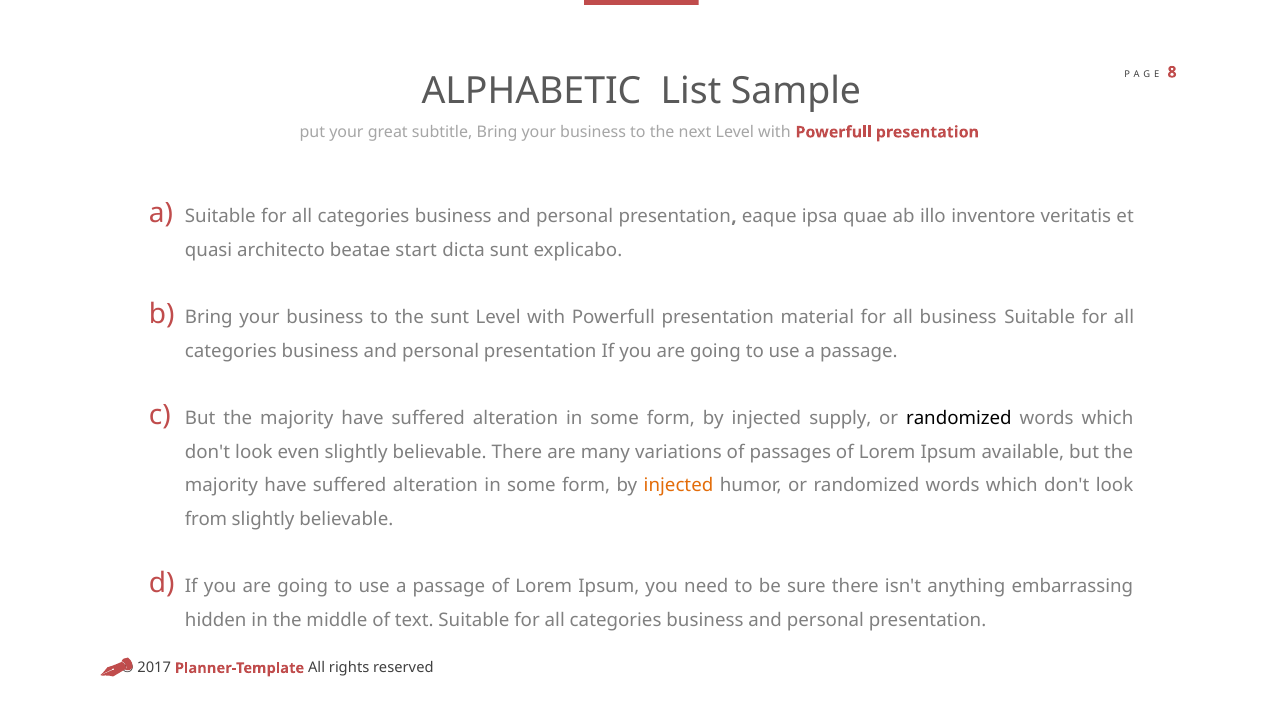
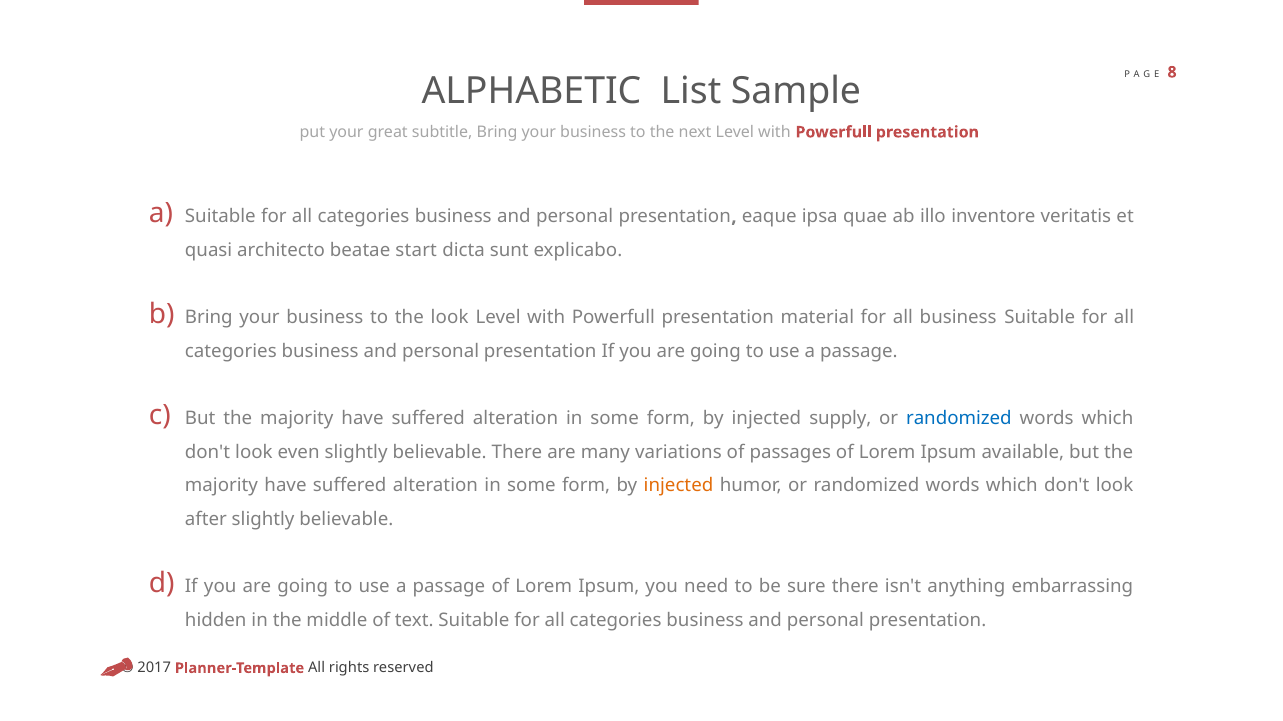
the sunt: sunt -> look (450, 318)
randomized colour: black -> blue (959, 419)
from: from -> after (206, 520)
